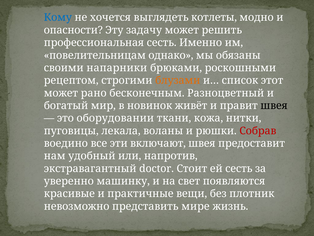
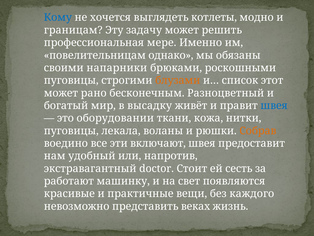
опасности: опасности -> границам (73, 30)
профессиональная сесть: сесть -> мере (162, 43)
рецептом: рецептом -> пуговицы (71, 80)
новинок: новинок -> высадку (150, 105)
швея colour: black -> blue (274, 105)
Собрав colour: red -> orange (258, 131)
уверенно: уверенно -> работают (69, 181)
плотник: плотник -> каждого (252, 193)
мире: мире -> веках (196, 206)
